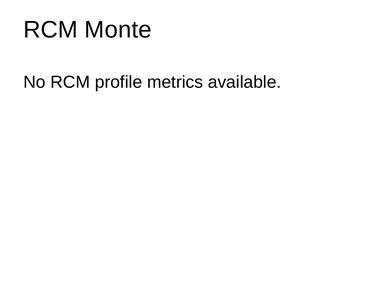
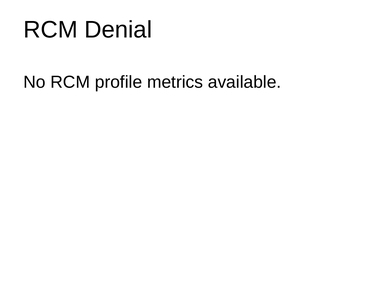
Monte: Monte -> Denial (118, 30)
